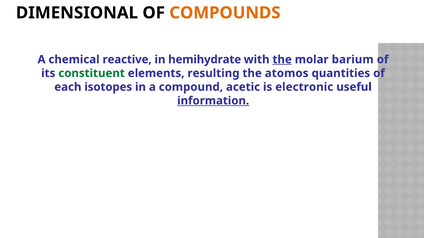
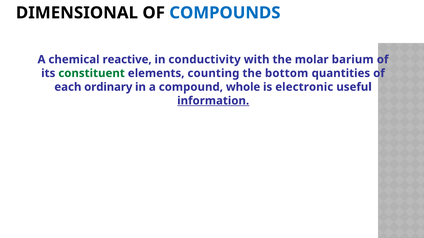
COMPOUNDS colour: orange -> blue (225, 13)
hemihydrate: hemihydrate -> conductivity (205, 60)
the underline: present -> none (282, 60)
resulting: resulting -> counting (213, 73)
atomos: atomos -> bottom (287, 73)
isotopes: isotopes -> ordinary (108, 87)
acetic: acetic -> whole (243, 87)
